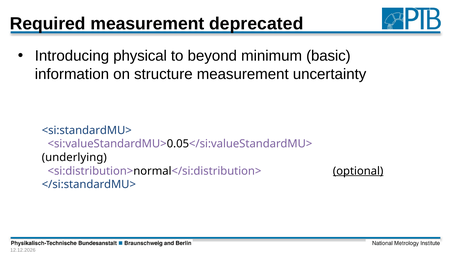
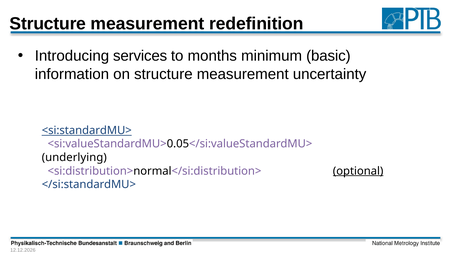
Required: Required -> Structure (48, 24)
deprecated: deprecated -> redefinition (256, 24)
physical: physical -> services (140, 56)
beyond: beyond -> months (212, 56)
<si:standardMU> underline: none -> present (87, 130)
